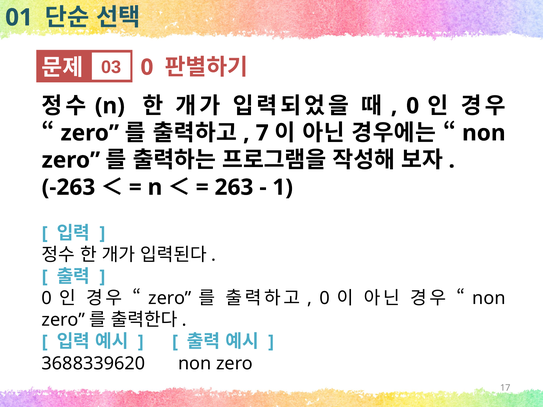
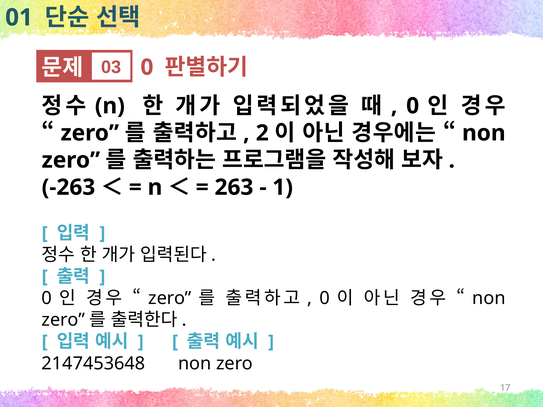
7: 7 -> 2 (262, 133)
3688339620: 3688339620 -> 2147453648 (93, 364)
